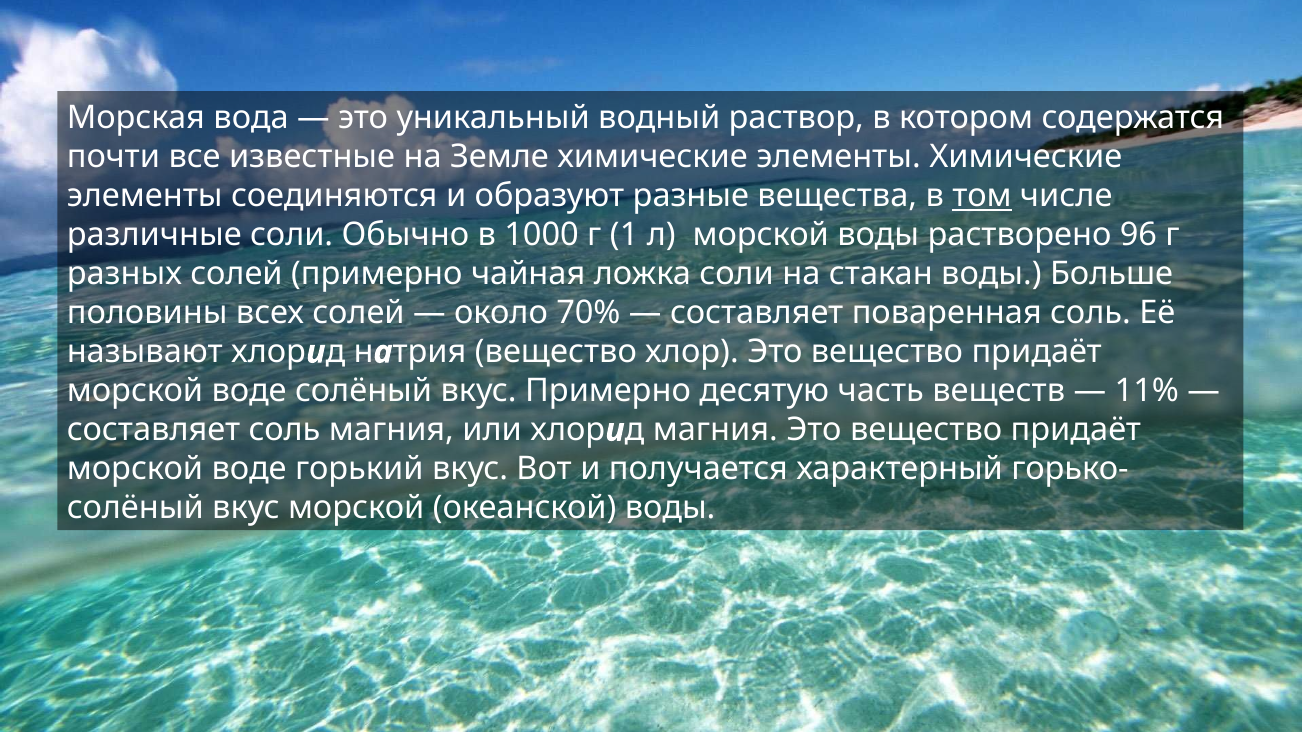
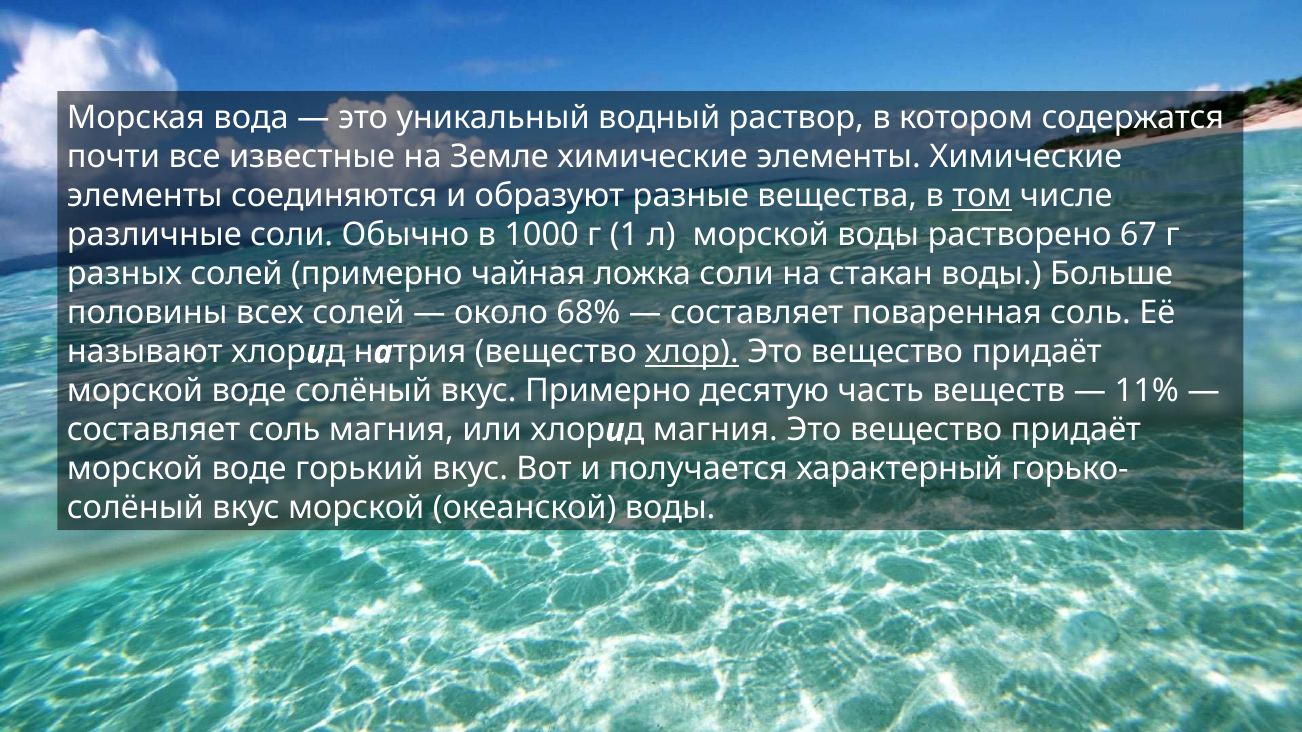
96: 96 -> 67 (1138, 235)
70%: 70% -> 68% (588, 313)
хлор underline: none -> present (692, 352)
